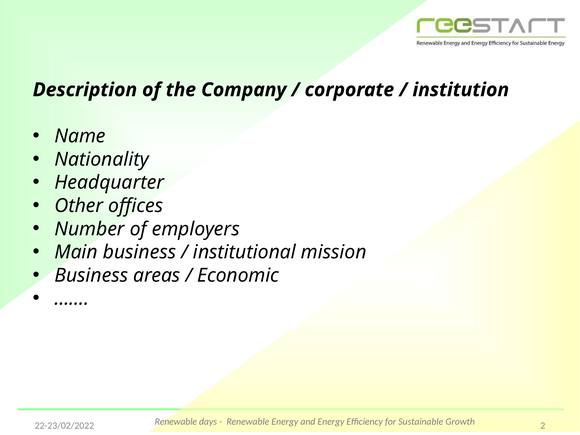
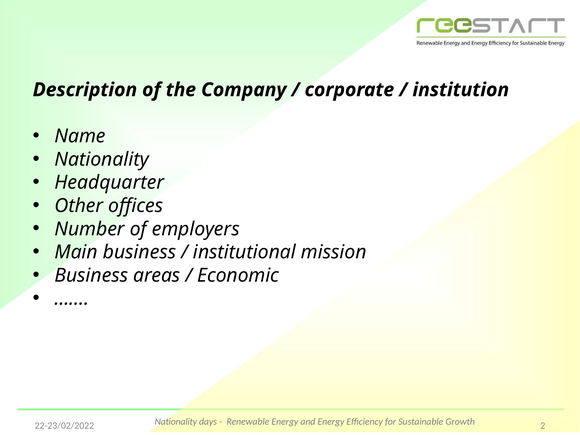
Renewable: Renewable -> Nationality (176, 422)
